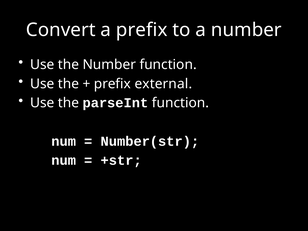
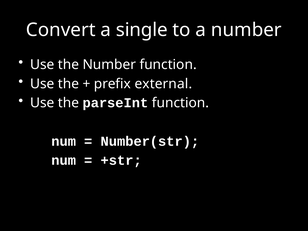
a prefix: prefix -> single (142, 30)
